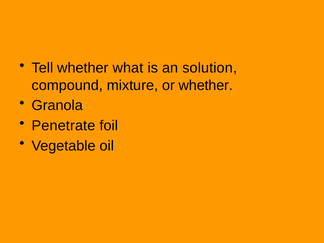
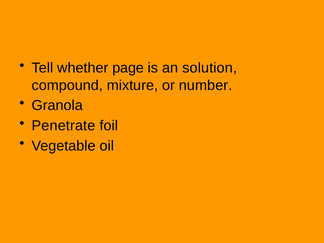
what: what -> page (128, 68)
or whether: whether -> number (206, 85)
